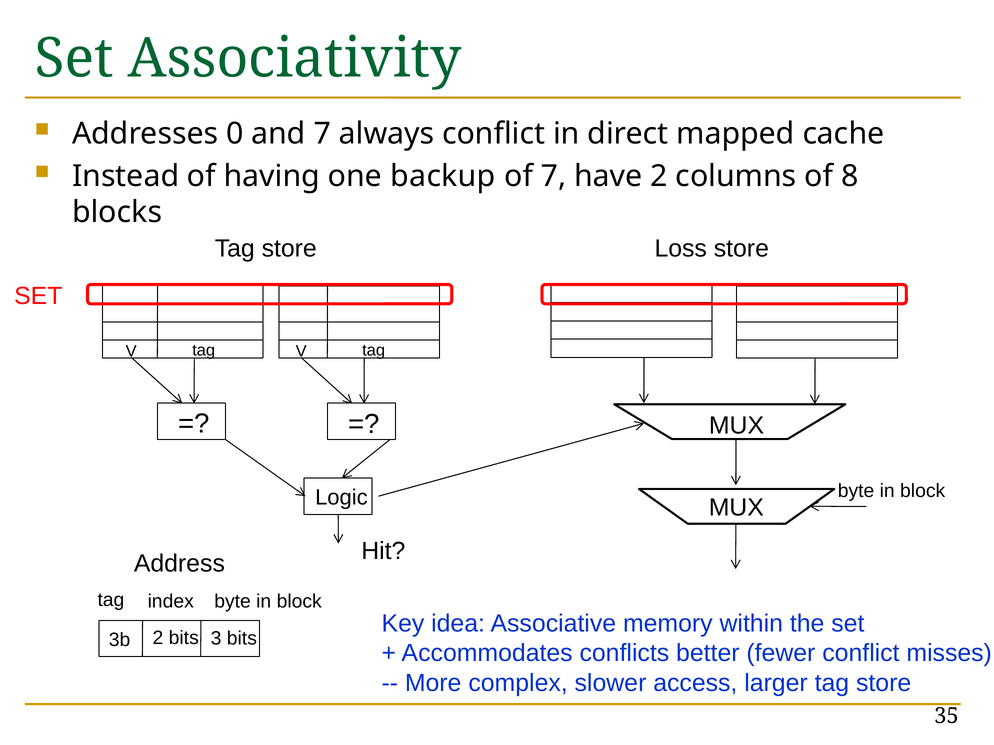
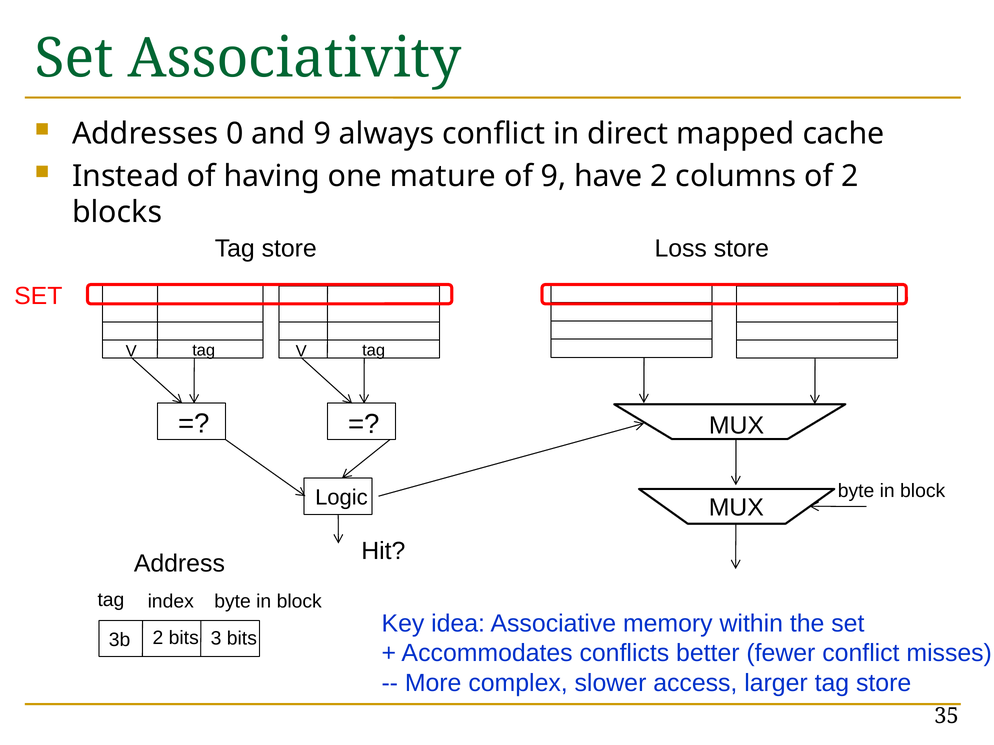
and 7: 7 -> 9 (322, 134)
backup: backup -> mature (443, 176)
of 7: 7 -> 9 (554, 176)
of 8: 8 -> 2 (850, 176)
